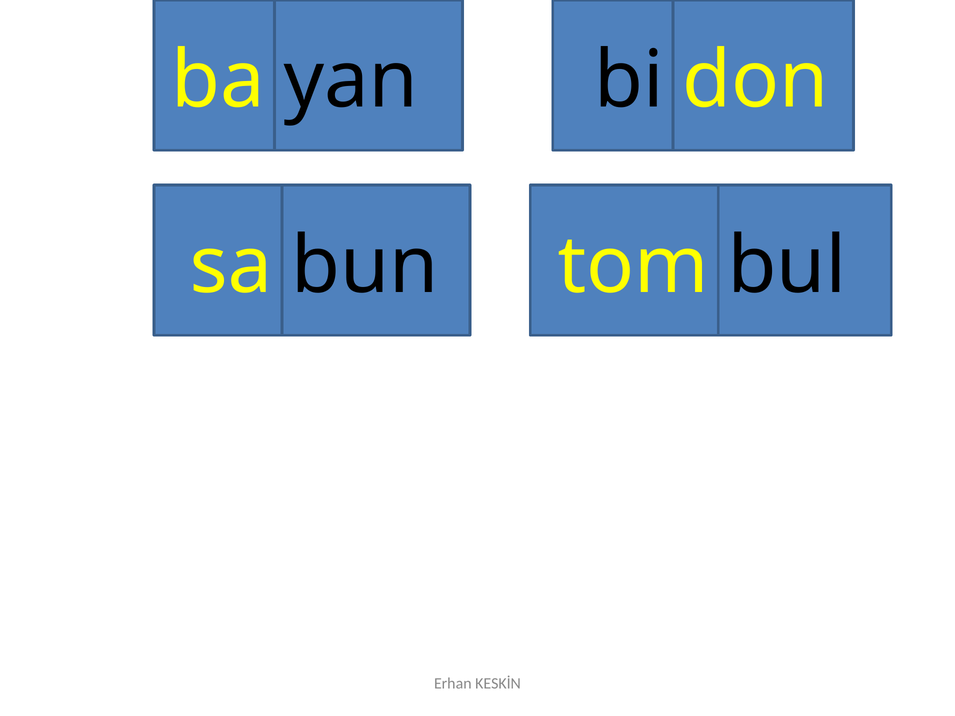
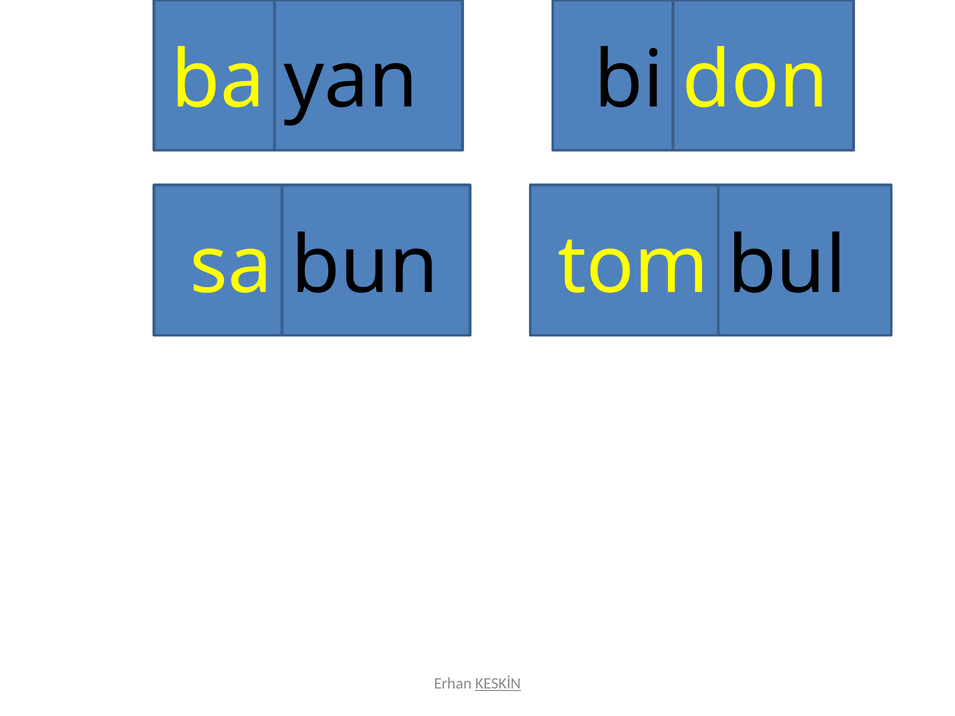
KESKİN underline: none -> present (498, 684)
